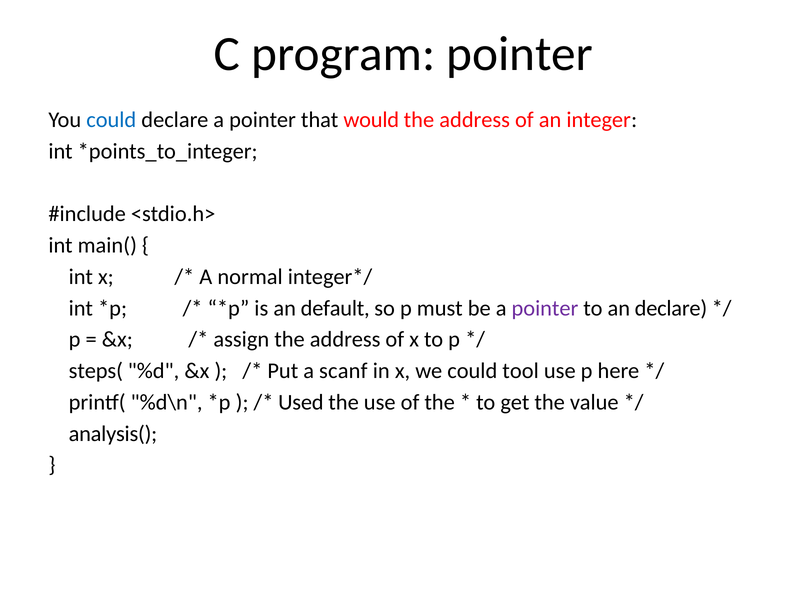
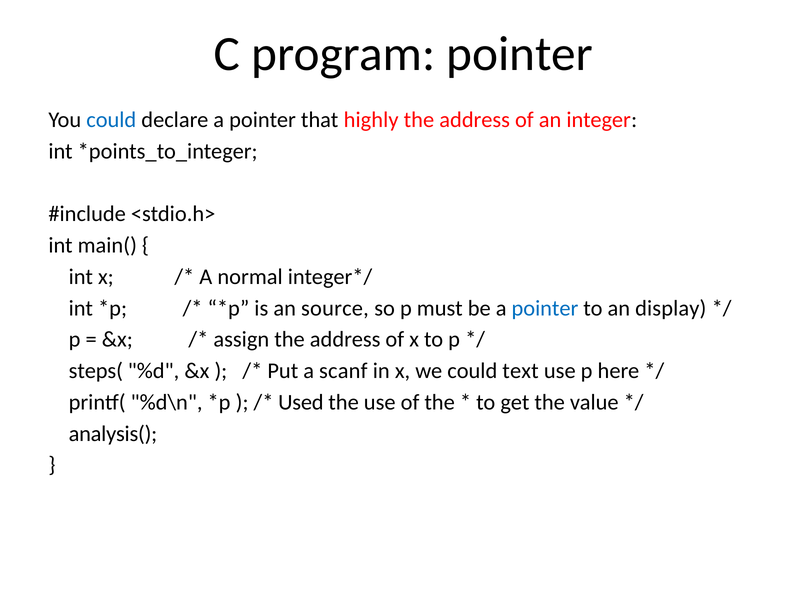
would: would -> highly (371, 120)
default: default -> source (335, 308)
pointer colour: purple -> blue (545, 308)
an declare: declare -> display (671, 308)
tool: tool -> text (521, 371)
